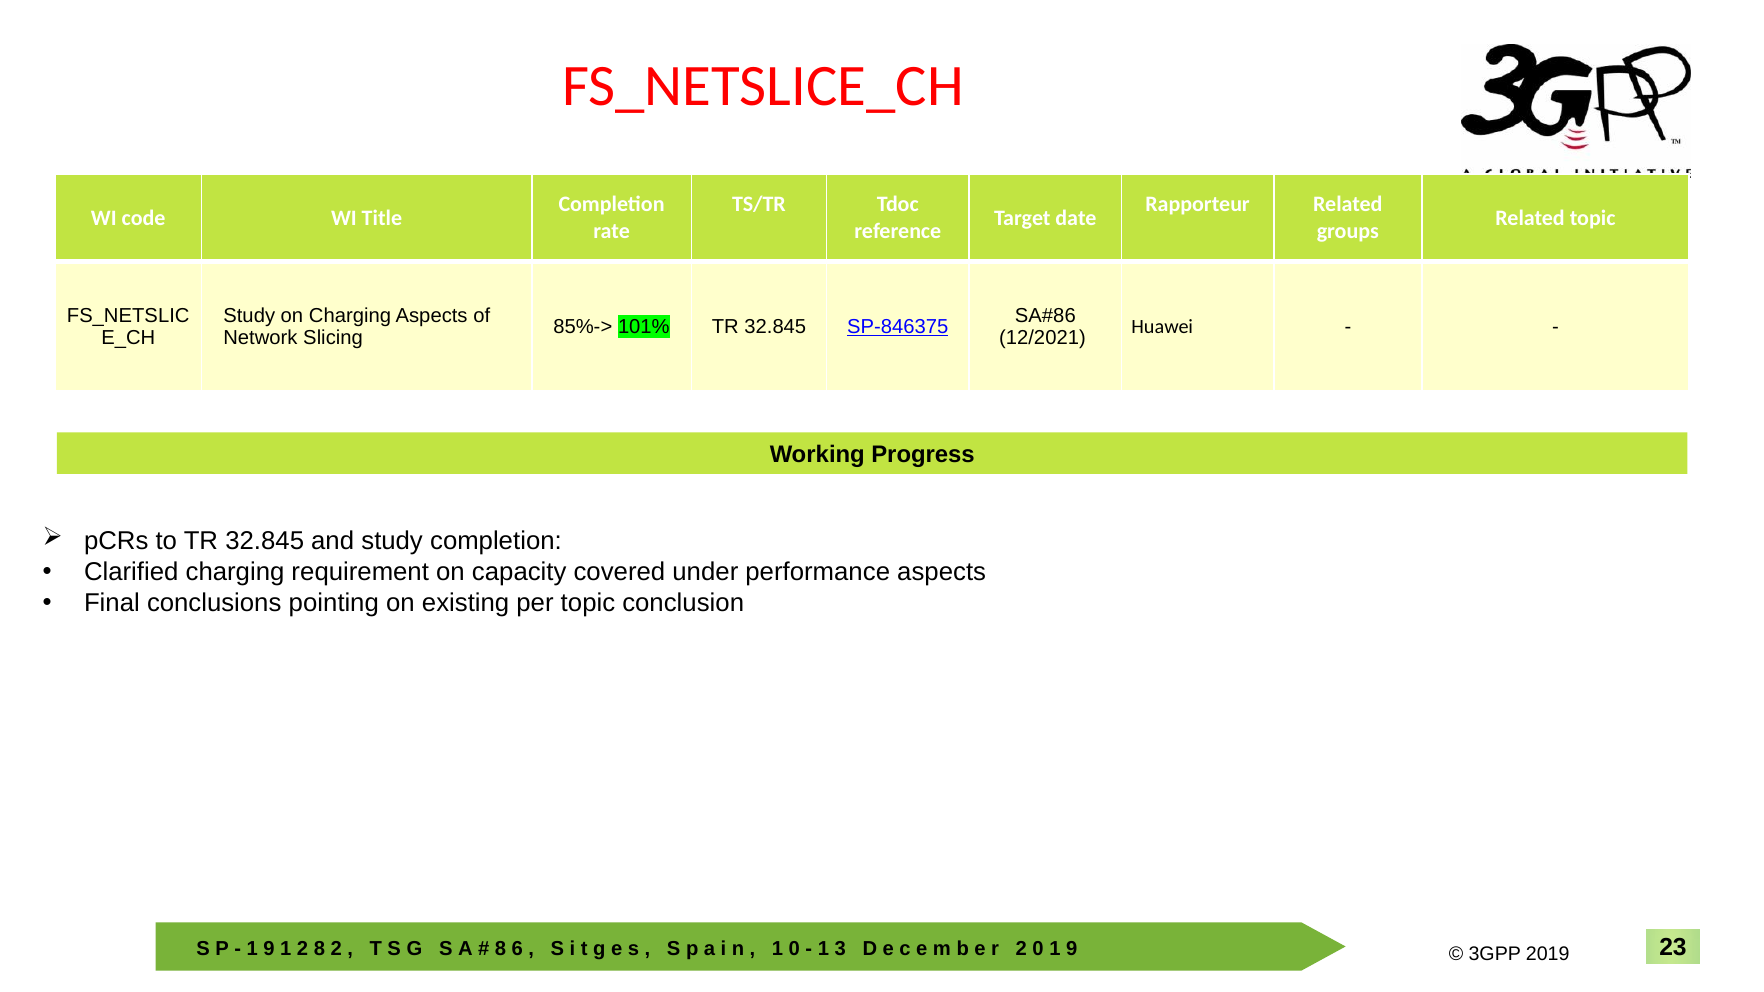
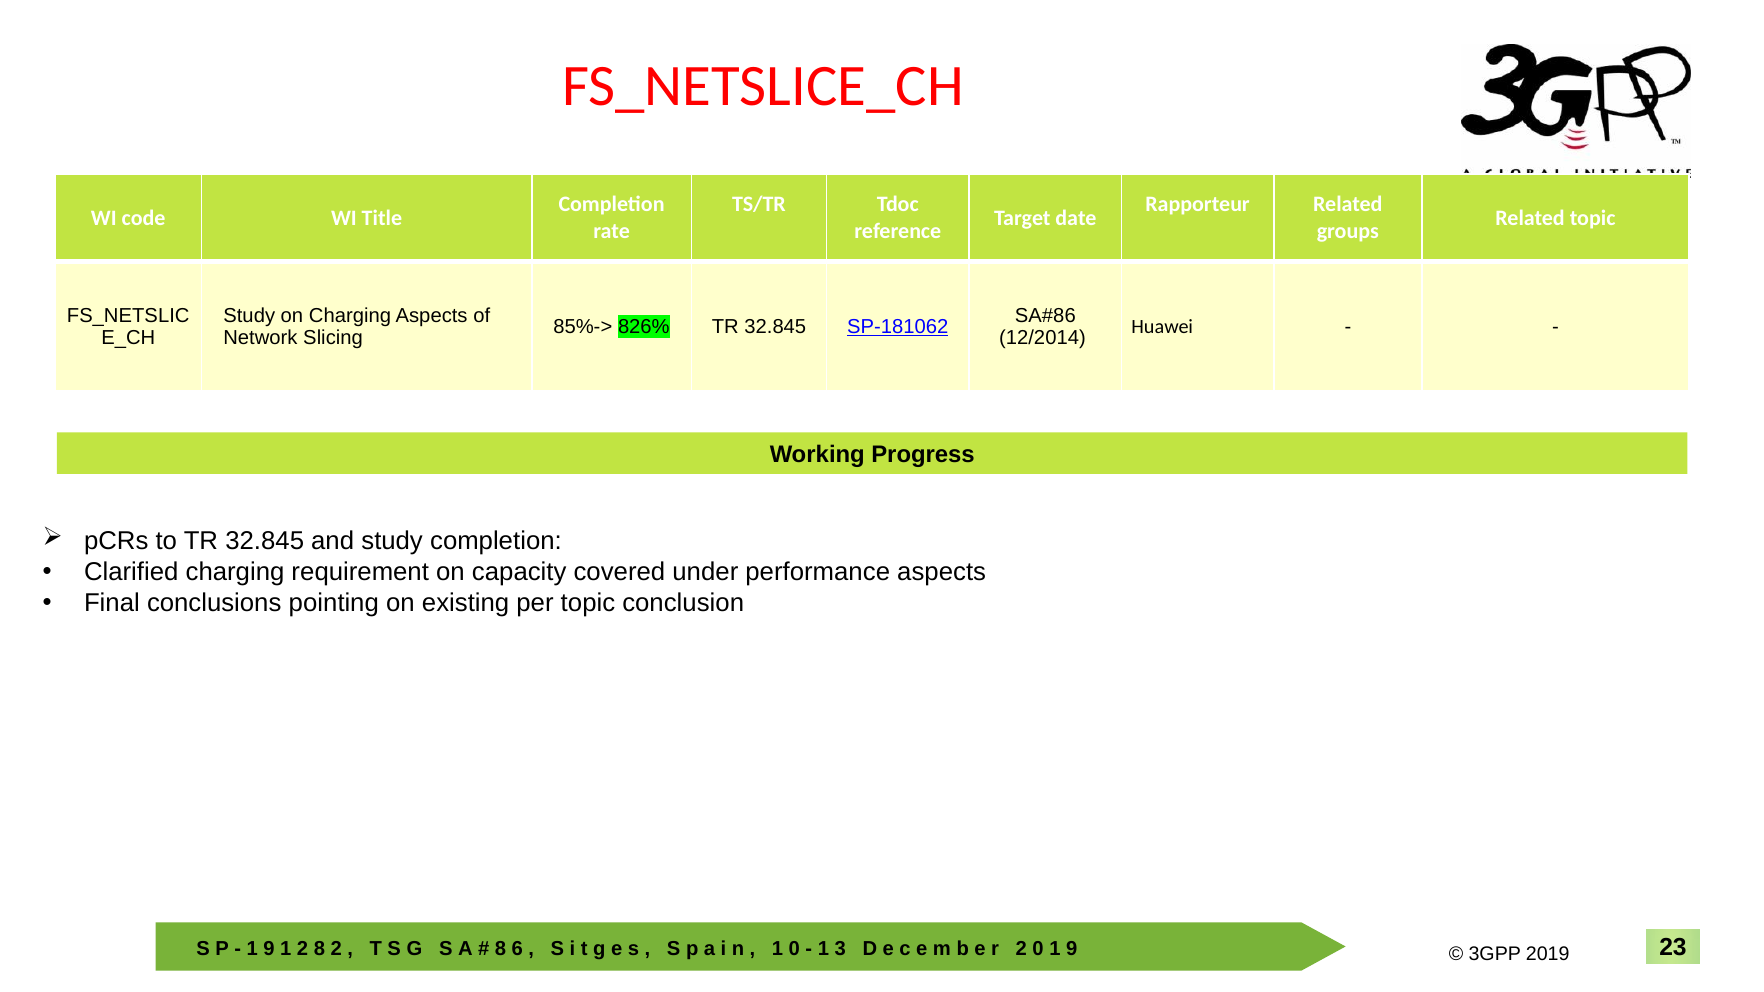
101%: 101% -> 826% (644, 327)
SP-846375: SP-846375 -> SP-181062 (898, 327)
12/2021: 12/2021 -> 12/2014 (1042, 338)
